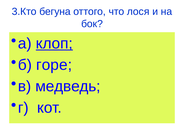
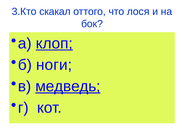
бегуна: бегуна -> скакал (55, 12)
горе: горе -> ноги (54, 65)
медведь underline: none -> present (68, 86)
